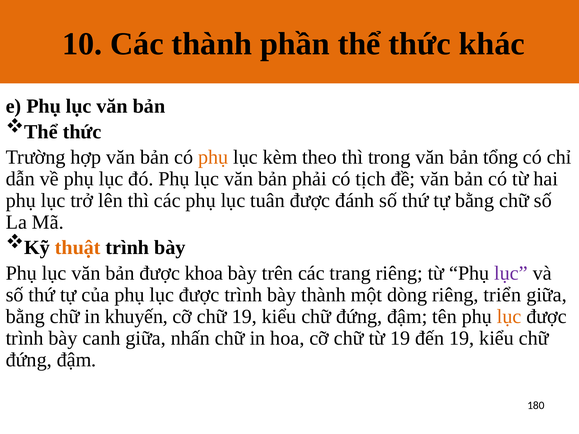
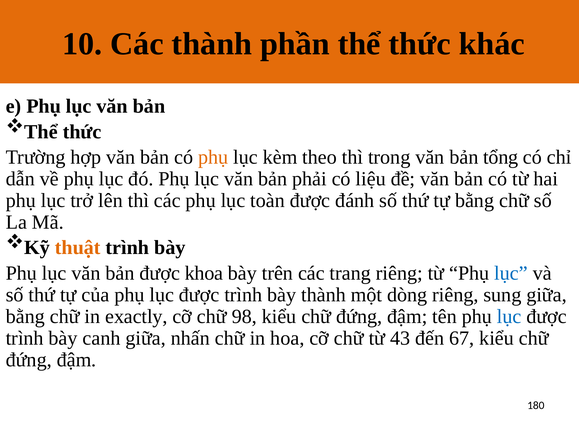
tịch: tịch -> liệu (371, 179)
tuân: tuân -> toàn (268, 201)
lục colour: purple -> blue (511, 273)
triển: triển -> sung (502, 295)
khuyến: khuyến -> exactly (136, 317)
chữ 19: 19 -> 98 (244, 317)
lục colour: orange -> blue (509, 317)
từ 19: 19 -> 43 (400, 338)
đến 19: 19 -> 67 (462, 338)
